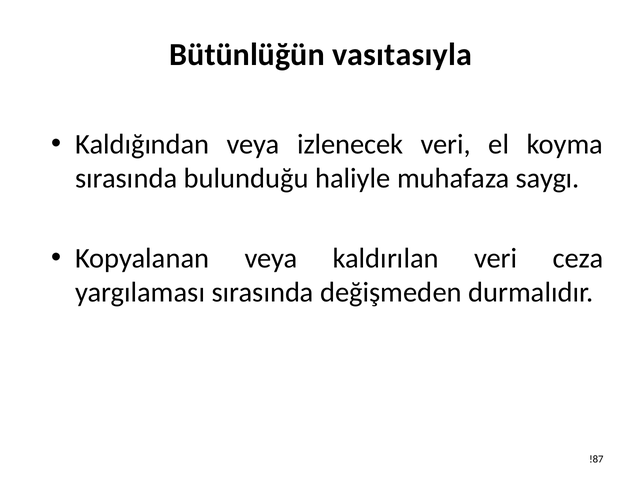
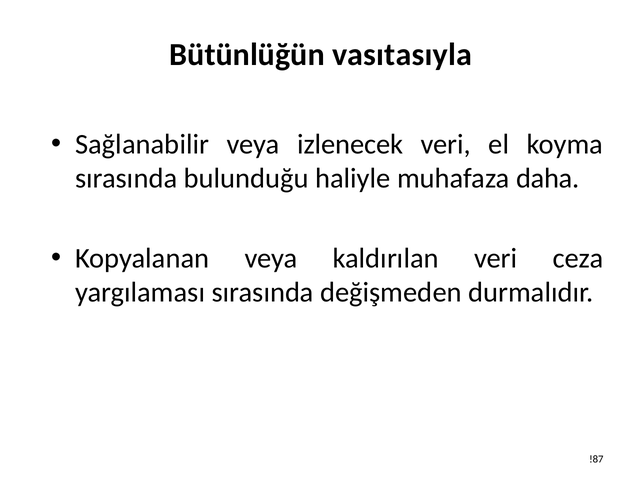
Kaldığından: Kaldığından -> Sağlanabilir (142, 144)
saygı: saygı -> daha (548, 179)
